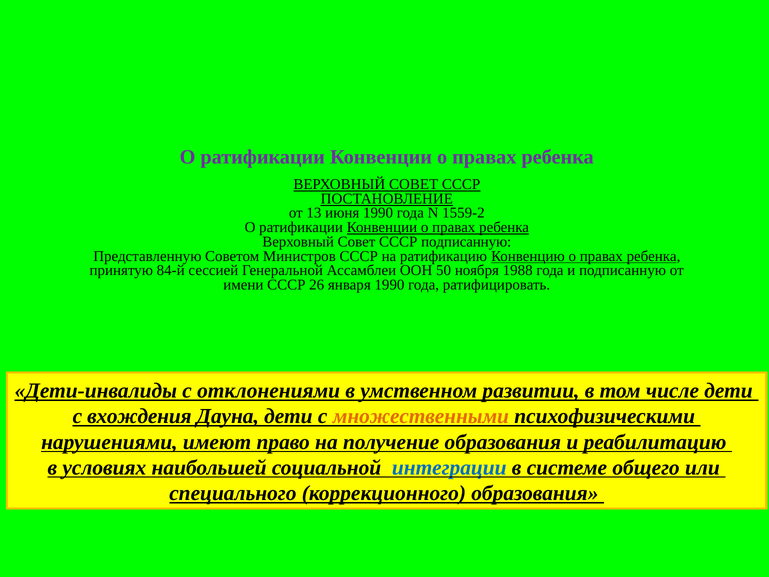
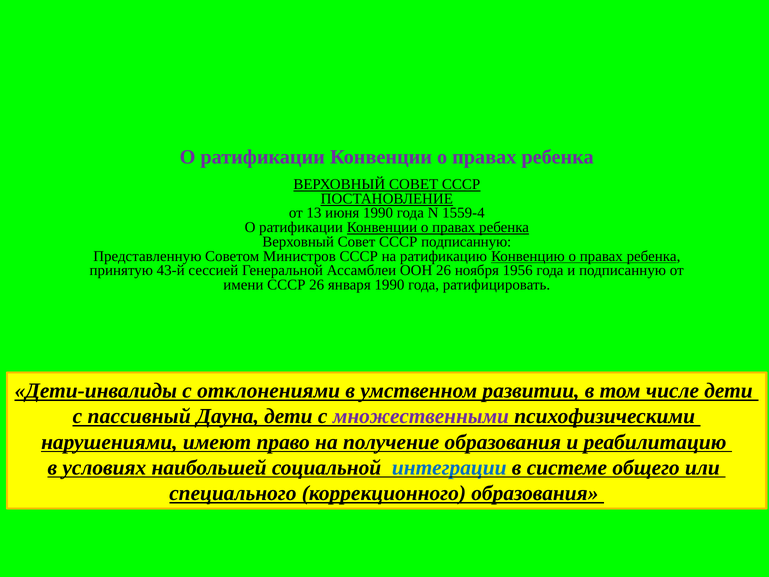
1559-2: 1559-2 -> 1559-4 (463, 213)
84-й: 84-й -> 43-й (171, 270)
ООН 50: 50 -> 26 (444, 270)
1988: 1988 -> 1956 (518, 270)
вхождения: вхождения -> пассивный (139, 416)
множественными colour: orange -> purple (421, 416)
